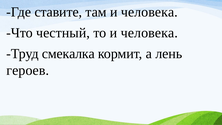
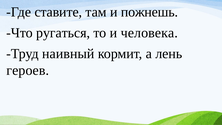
там и человека: человека -> пожнешь (149, 12)
честный: честный -> ругаться (63, 33)
смекалка: смекалка -> наивный (68, 54)
